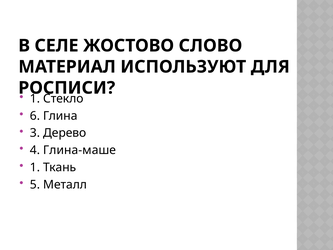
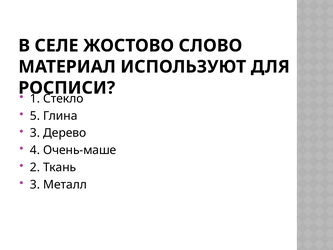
6: 6 -> 5 (35, 116)
Глина-маше: Глина-маше -> Очень-маше (80, 150)
1: 1 -> 2 (35, 167)
5: 5 -> 3 (35, 184)
